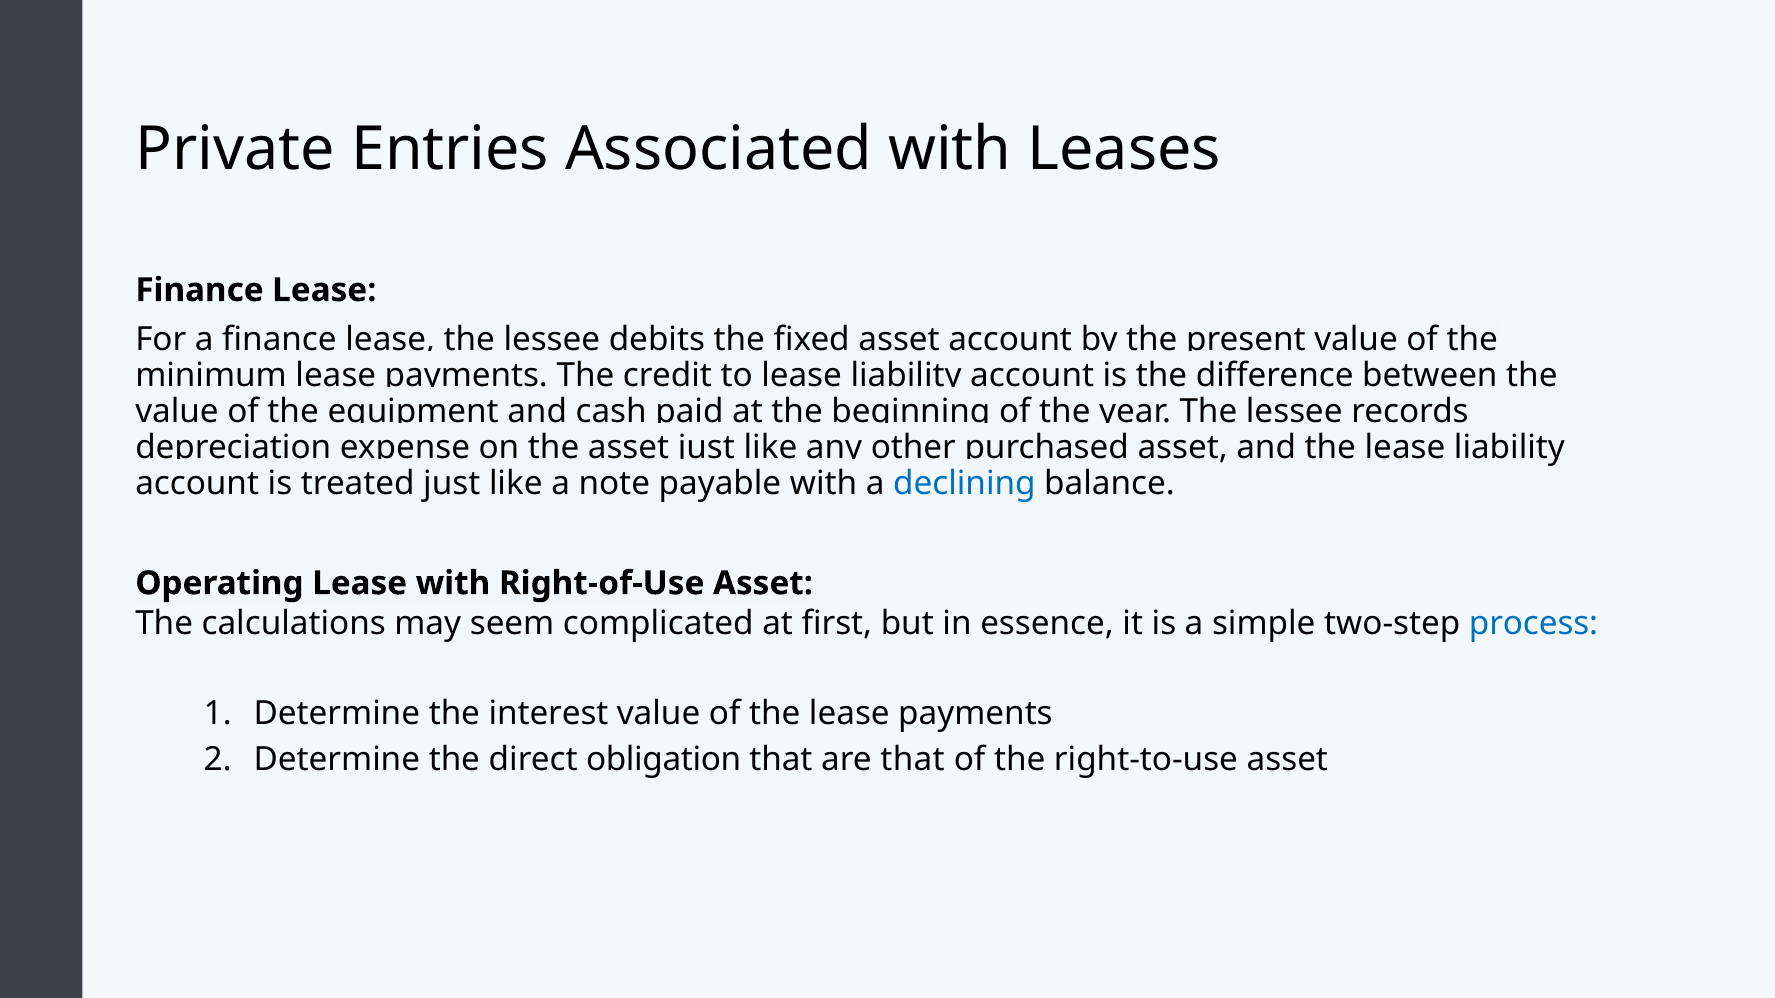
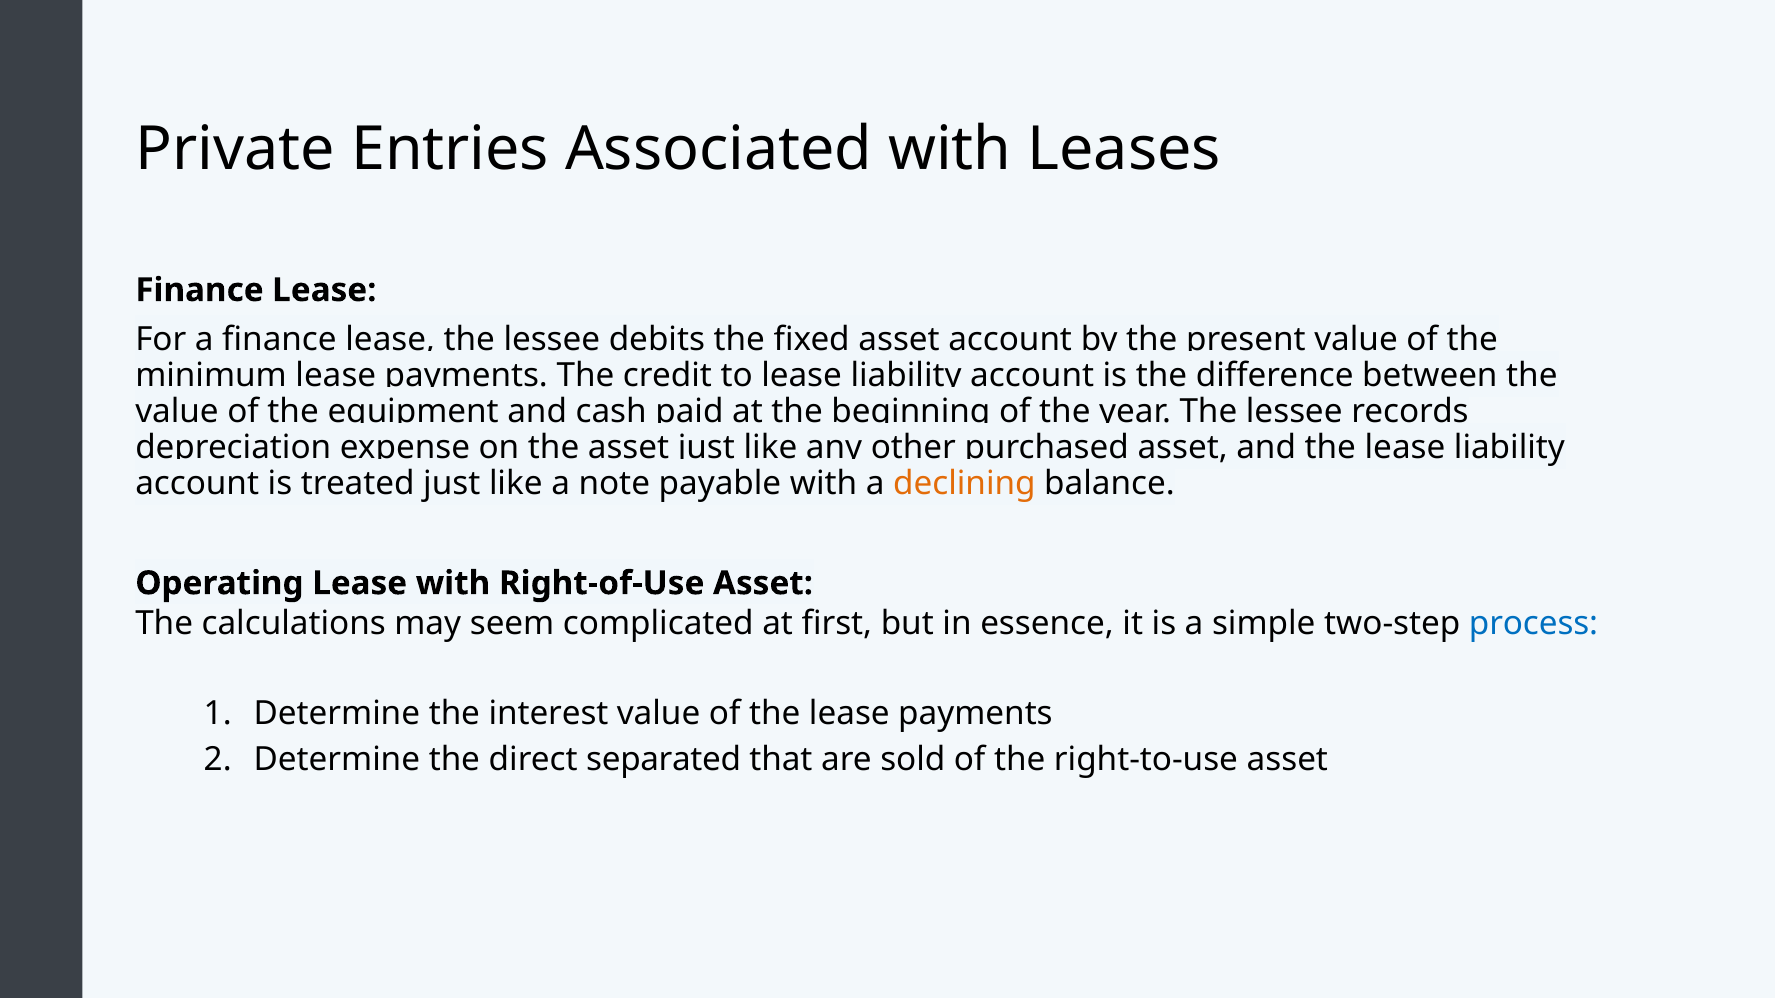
declining colour: blue -> orange (964, 484)
obligation: obligation -> separated (664, 760)
are that: that -> sold (913, 760)
